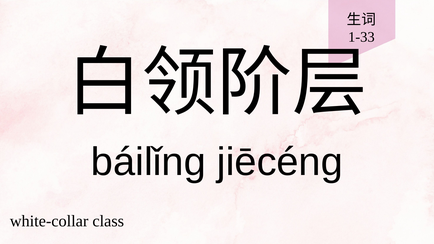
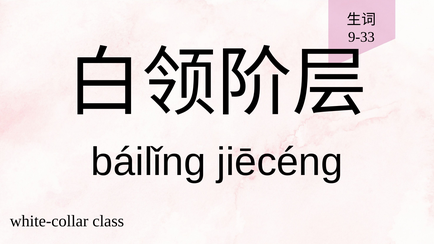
1-33: 1-33 -> 9-33 (361, 37)
